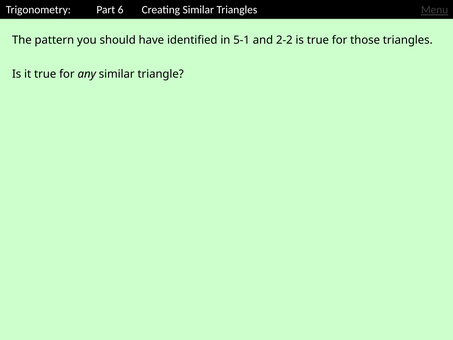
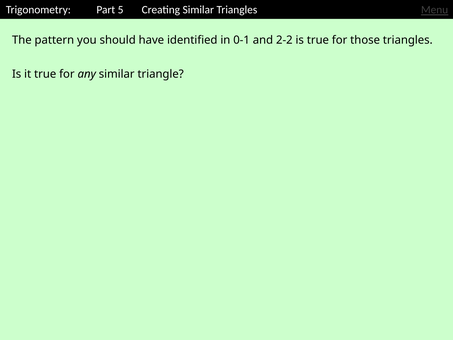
6: 6 -> 5 (121, 10)
5-1: 5-1 -> 0-1 (242, 40)
